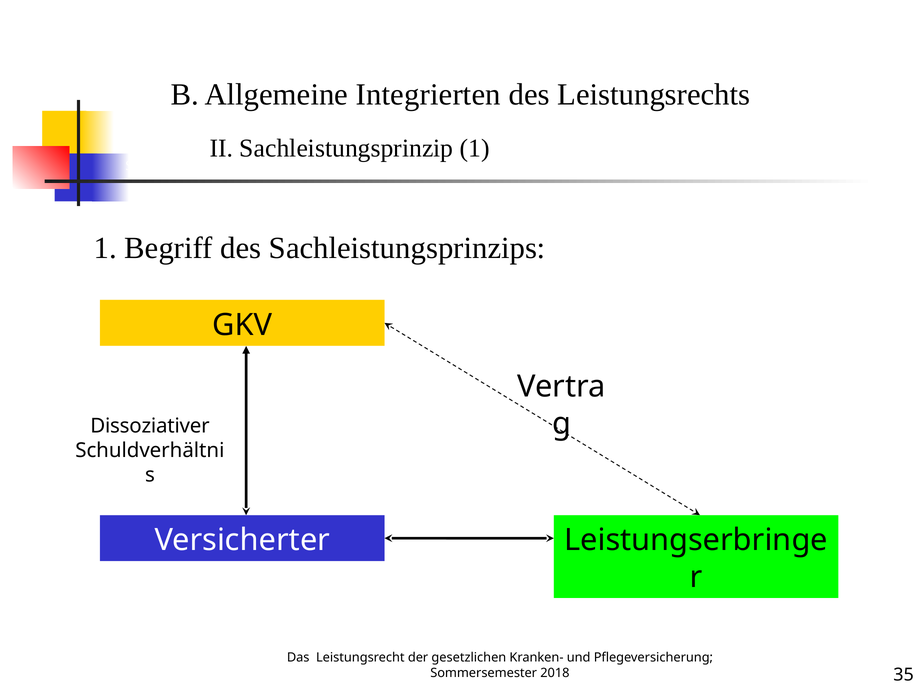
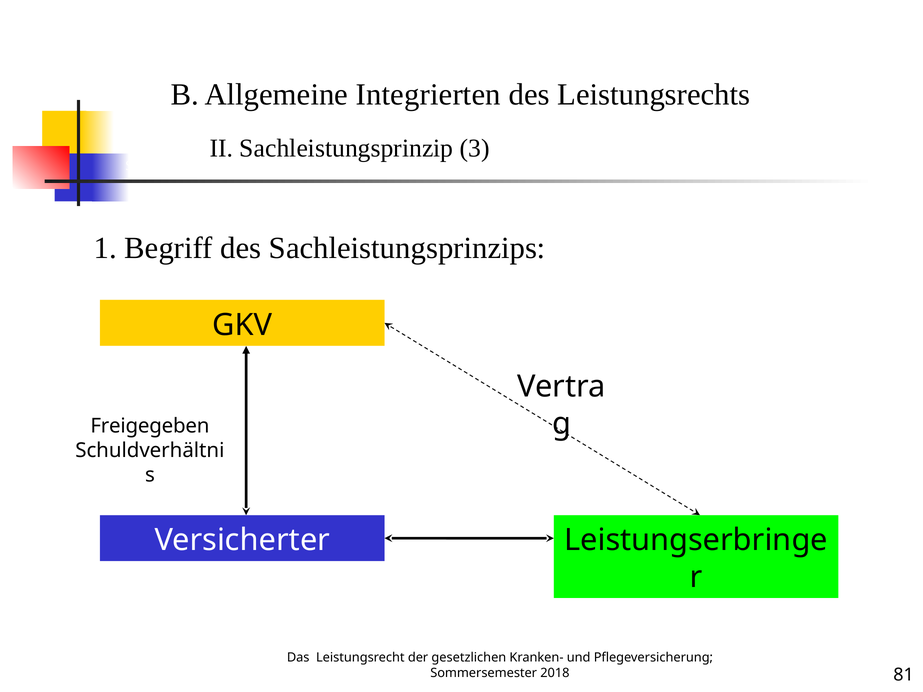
Sachleistungsprinzip 1: 1 -> 3 (475, 148)
Dissoziativer: Dissoziativer -> Freigegeben (150, 426)
35: 35 -> 81 (904, 675)
